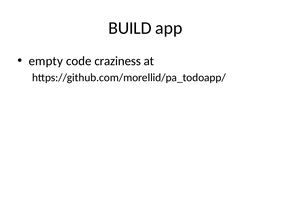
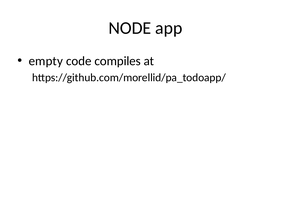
BUILD: BUILD -> NODE (130, 28)
craziness: craziness -> compiles (118, 61)
